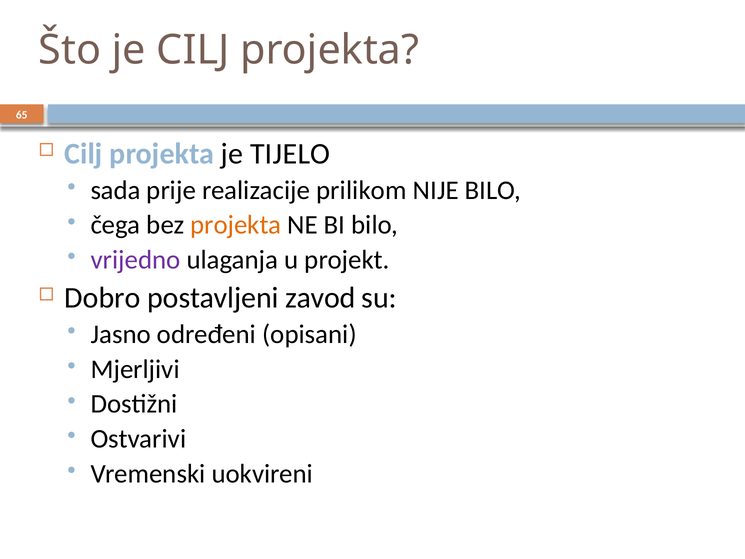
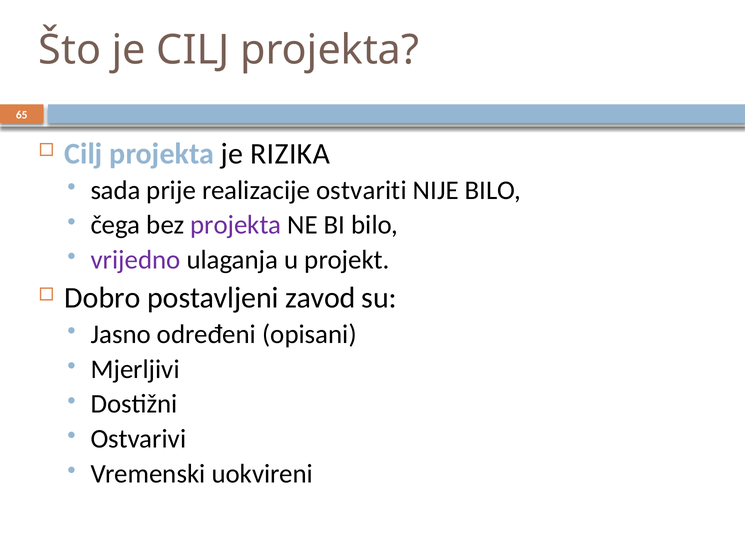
TIJELO: TIJELO -> RIZIKA (290, 154)
prilikom: prilikom -> ostvariti (361, 190)
projekta colour: orange -> purple (236, 225)
